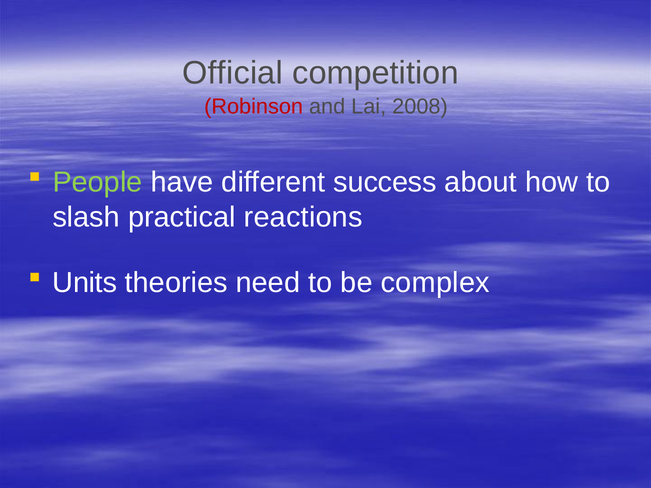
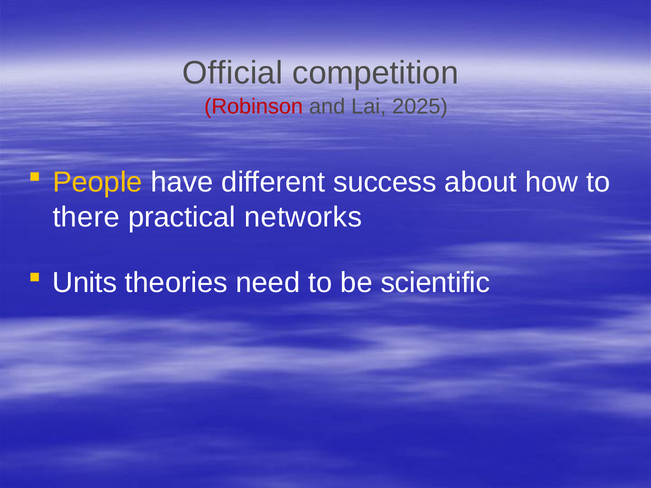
2008: 2008 -> 2025 (420, 106)
People colour: light green -> yellow (98, 183)
slash: slash -> there (86, 217)
reactions: reactions -> networks (303, 217)
complex: complex -> scientific (435, 283)
